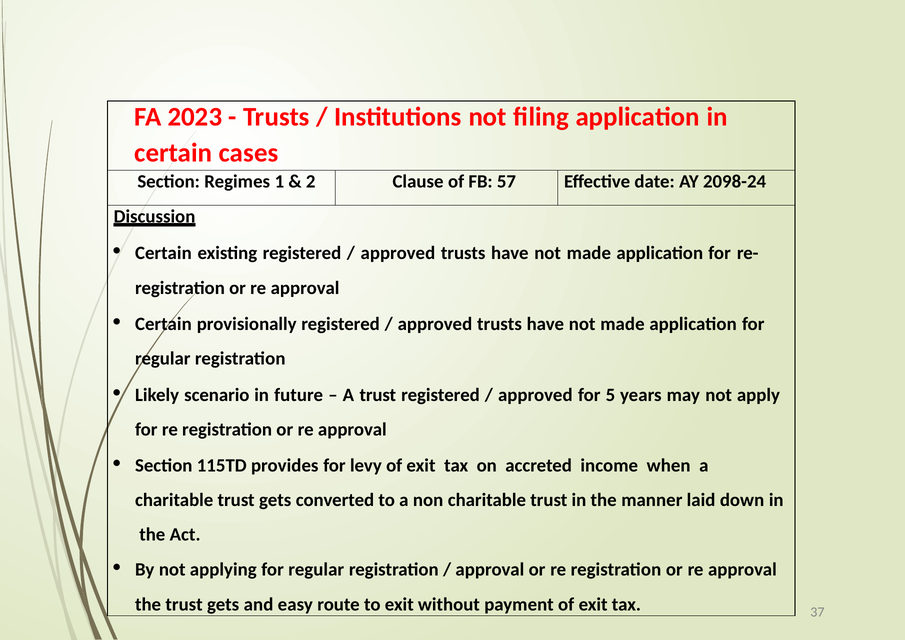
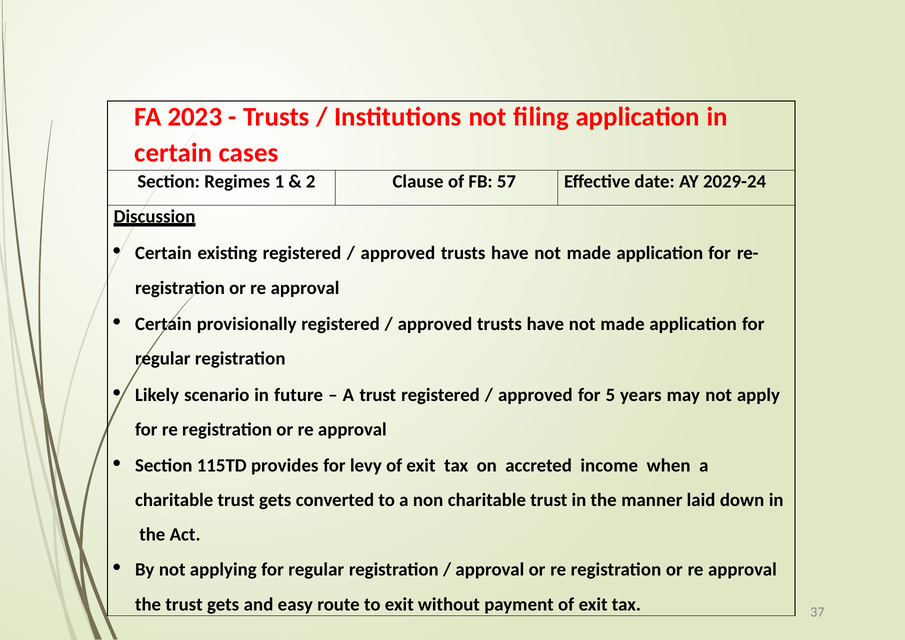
2098-24: 2098-24 -> 2029-24 (735, 181)
